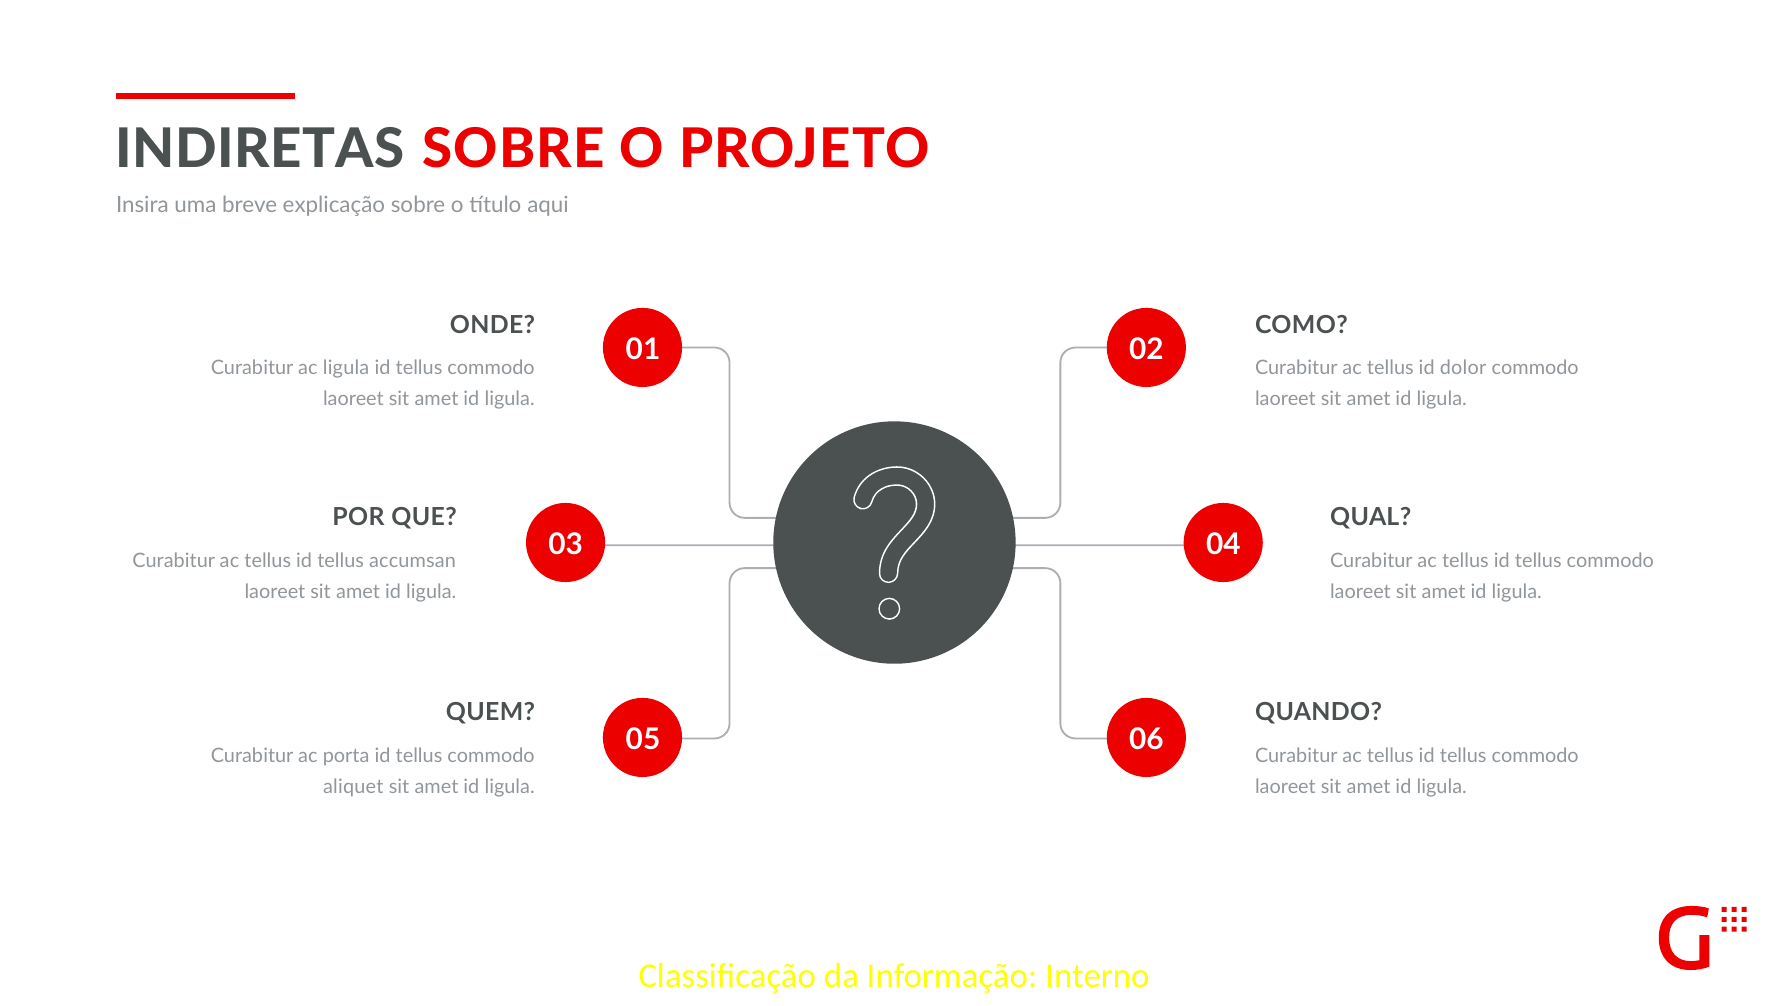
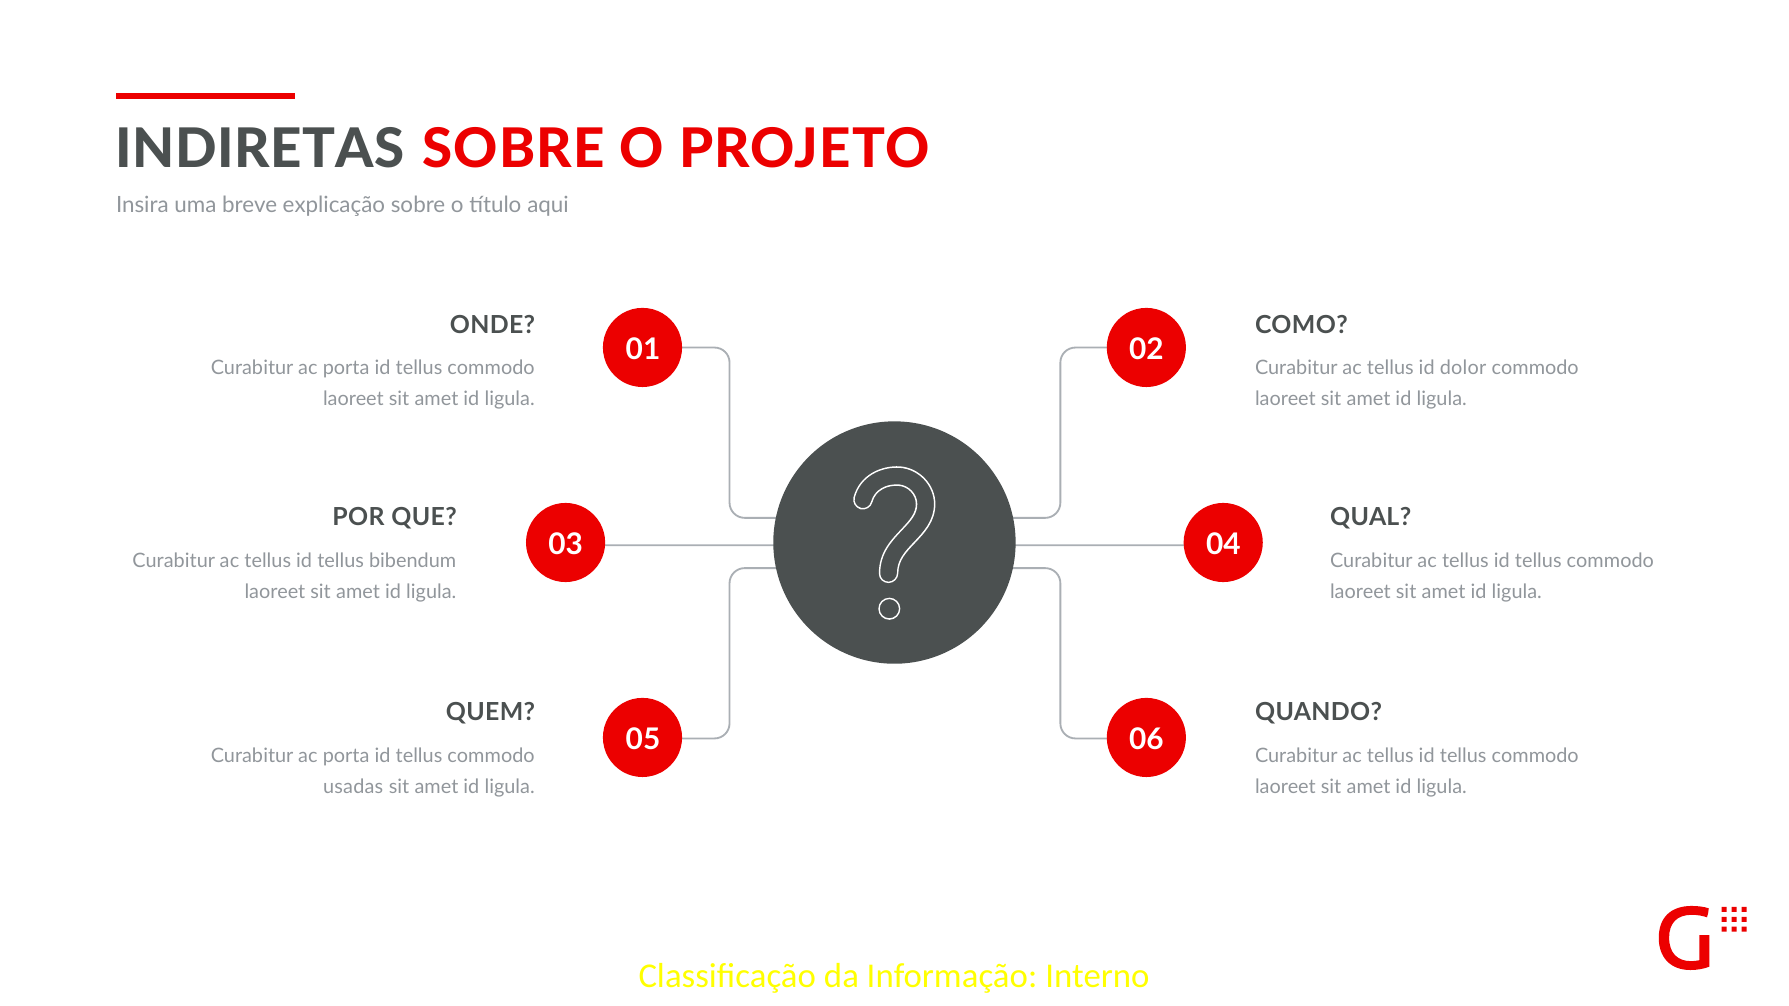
ligula: ligula -> porta (346, 368)
accumsan: accumsan -> bibendum (413, 561)
aliquet: aliquet -> usadas (353, 787)
